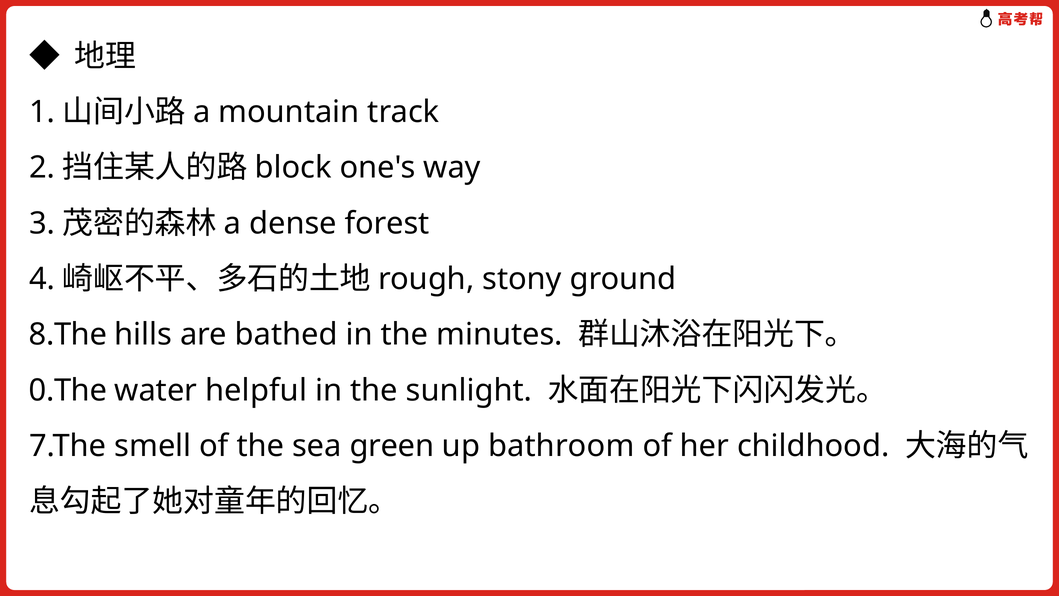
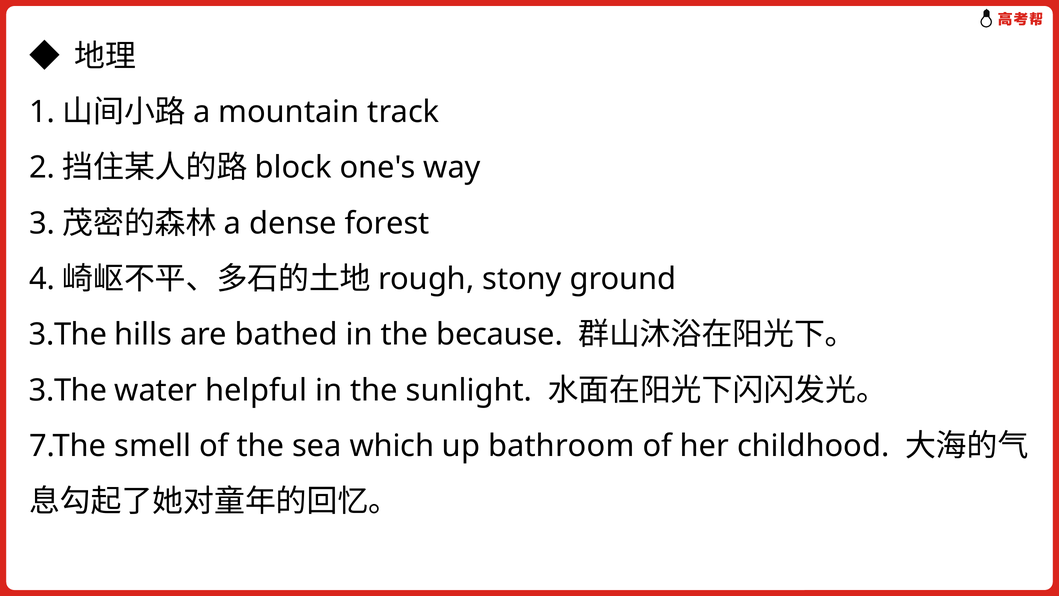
8.The: 8.The -> 3.The (68, 334)
minutes: minutes -> because (500, 334)
0.The: 0.The -> 3.The (68, 390)
green: green -> which (392, 446)
